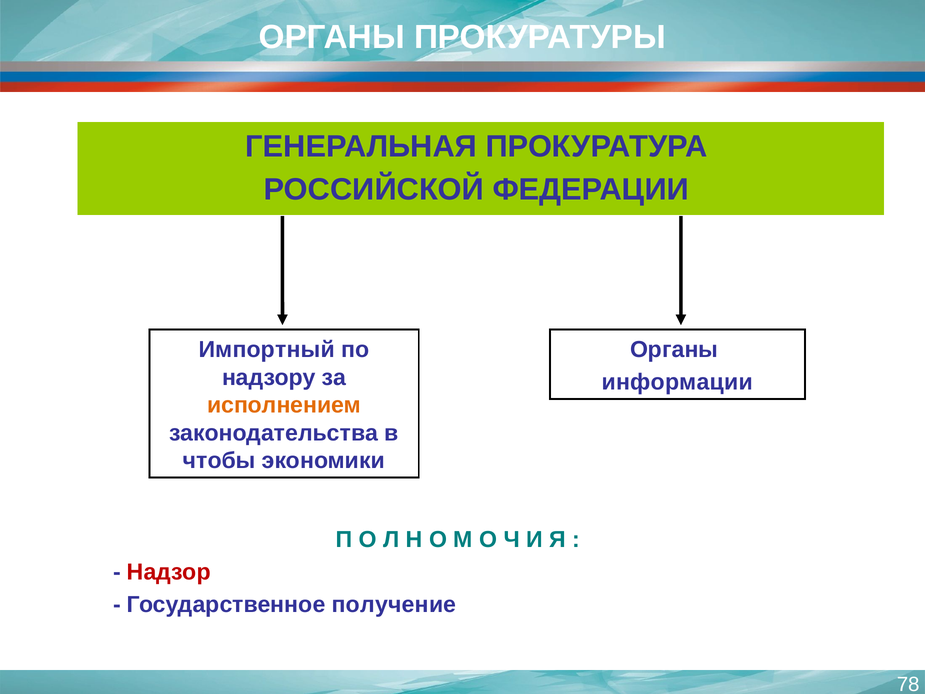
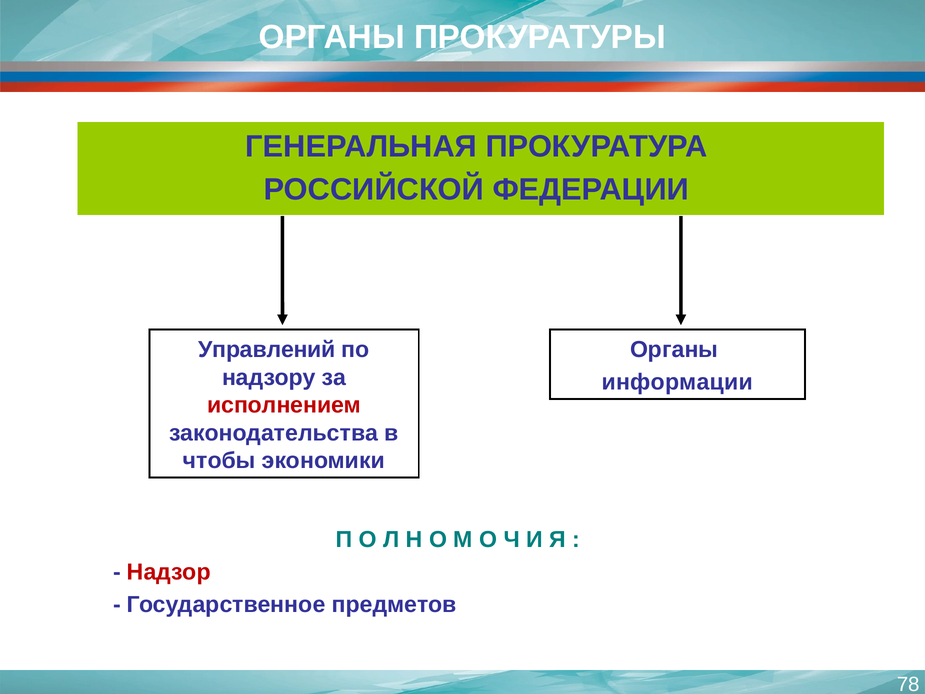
Импортный: Импортный -> Управлений (267, 350)
исполнением colour: orange -> red (284, 405)
получение: получение -> предметов (394, 604)
